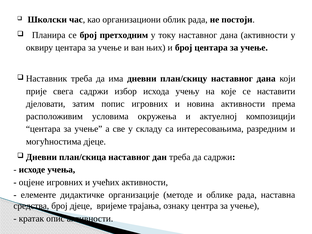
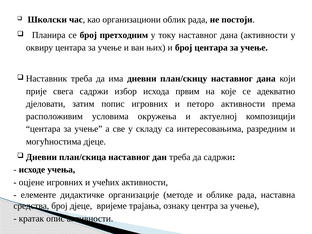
учењу: учењу -> првим (188, 91)
наставити: наставити -> адекватно (276, 91)
новина: новина -> петоро (200, 104)
